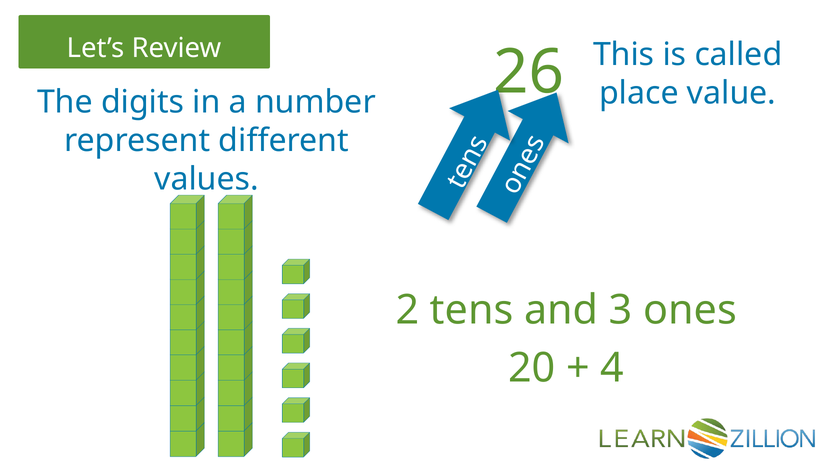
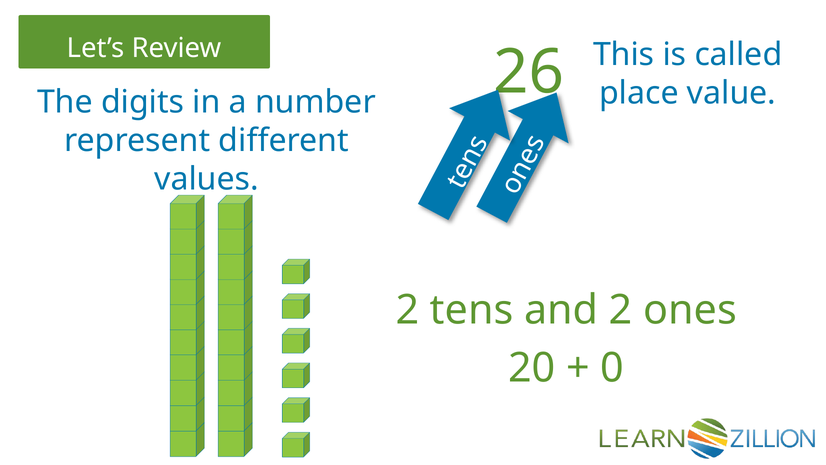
and 3: 3 -> 2 (621, 310)
4: 4 -> 0 (612, 368)
